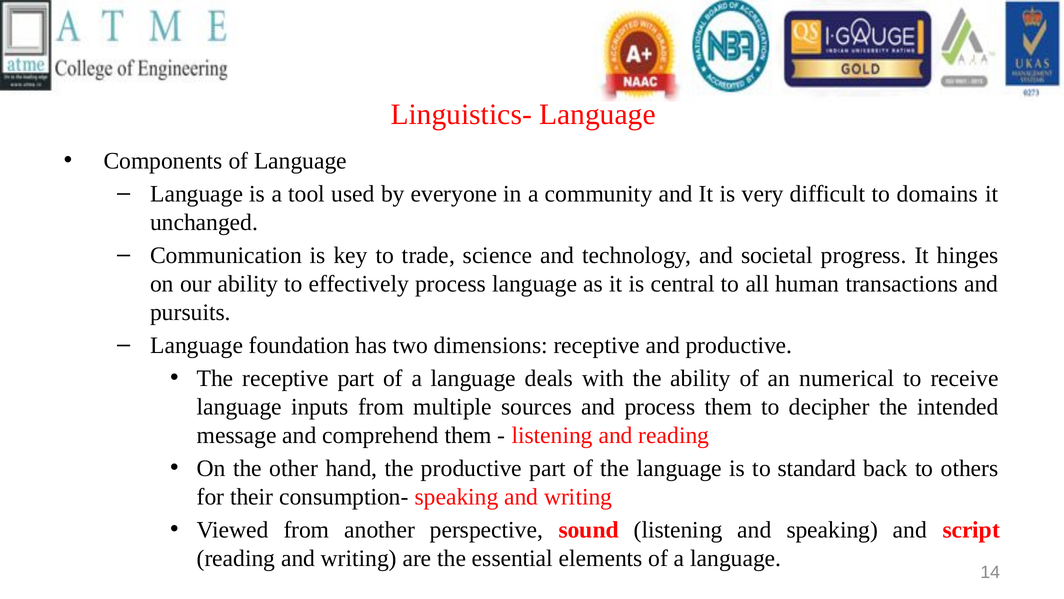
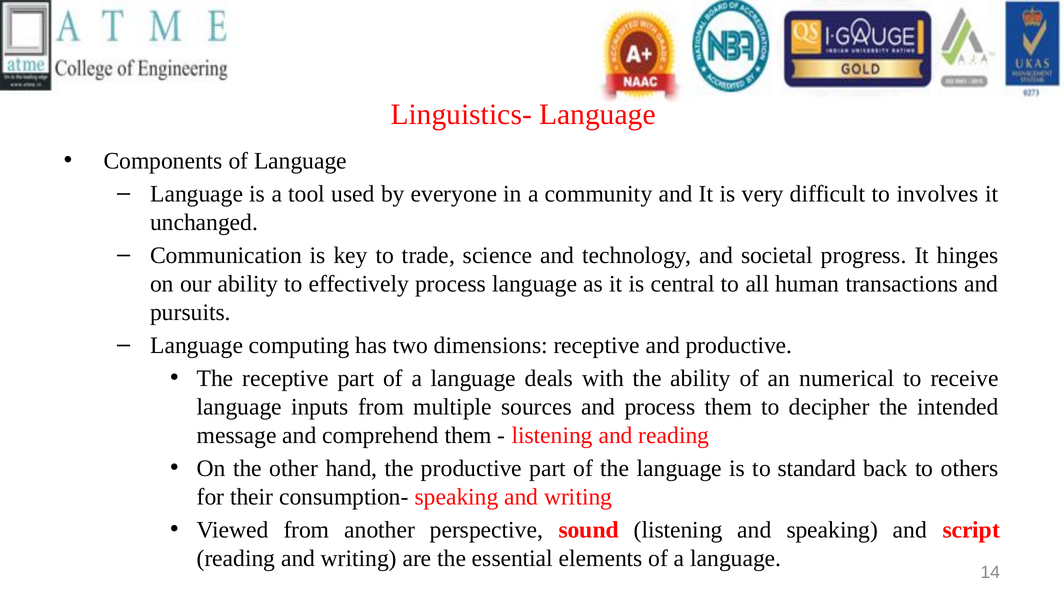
domains: domains -> involves (937, 194)
foundation: foundation -> computing (299, 345)
